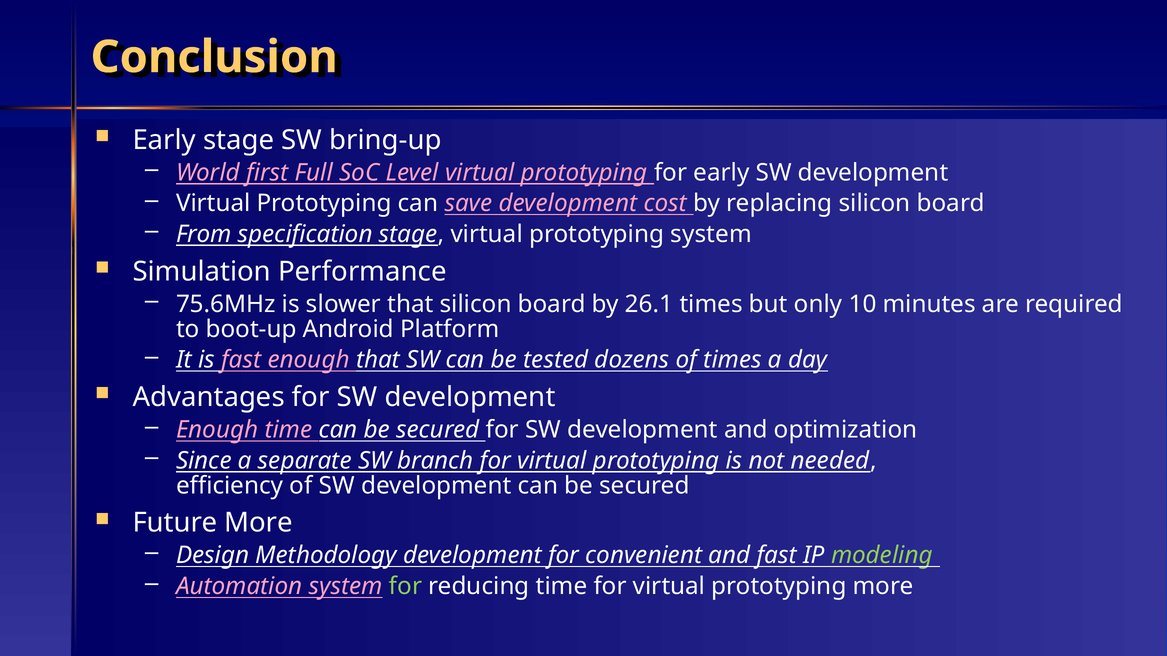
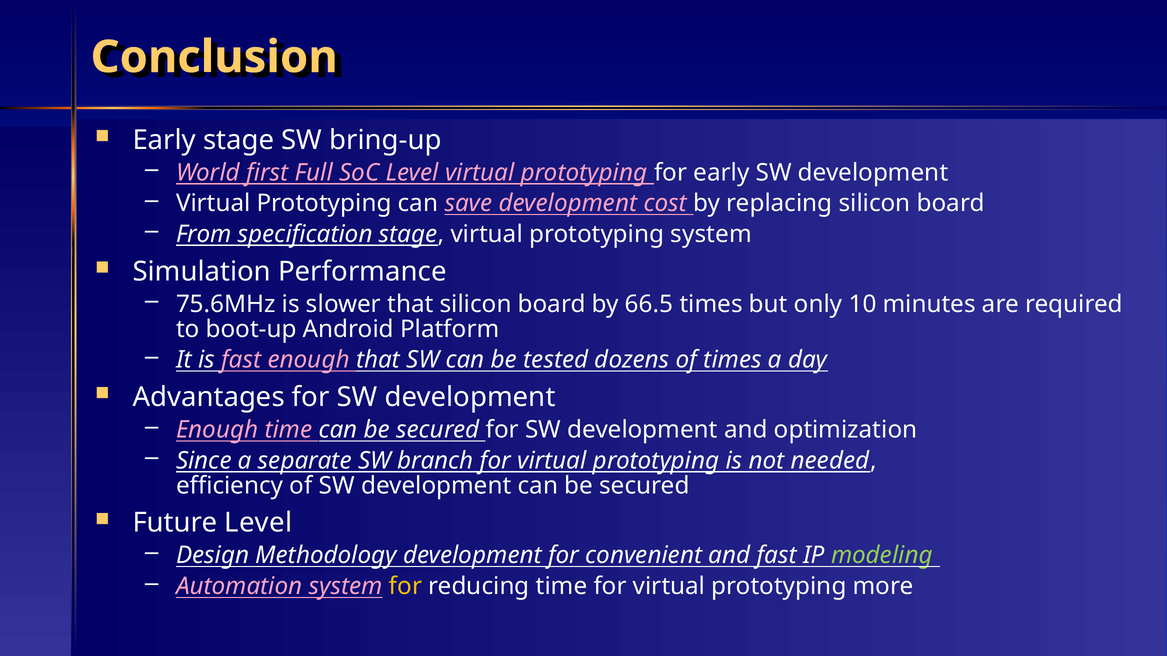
26.1: 26.1 -> 66.5 (649, 304)
Future More: More -> Level (258, 523)
for colour: light green -> yellow (406, 587)
